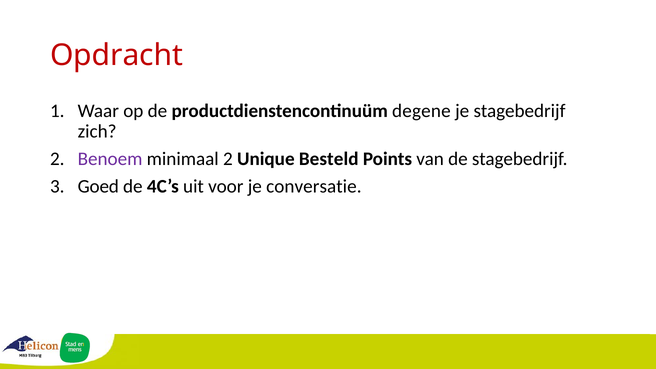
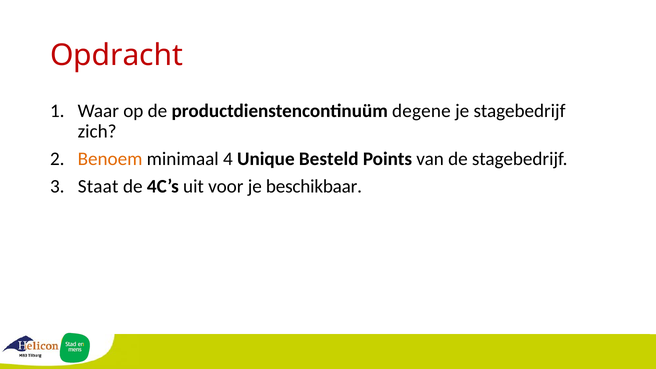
Benoem colour: purple -> orange (110, 159)
minimaal 2: 2 -> 4 (228, 159)
Goed: Goed -> Staat (98, 187)
conversatie: conversatie -> beschikbaar (314, 187)
